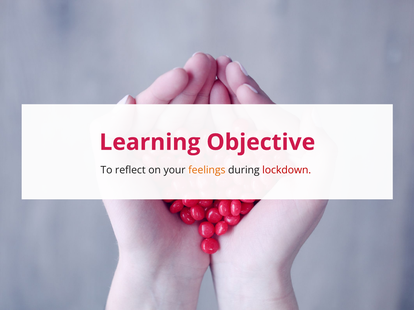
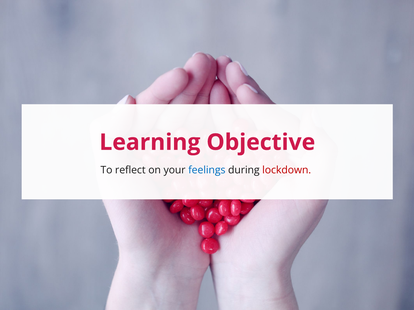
feelings colour: orange -> blue (207, 170)
